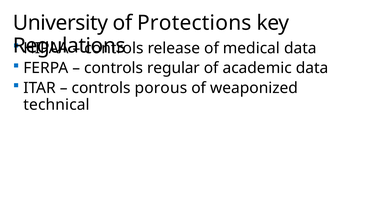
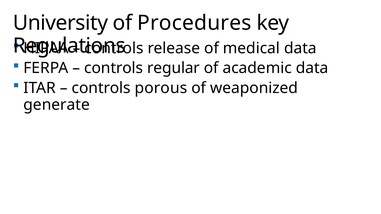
Protections: Protections -> Procedures (194, 23)
technical: technical -> generate (57, 105)
